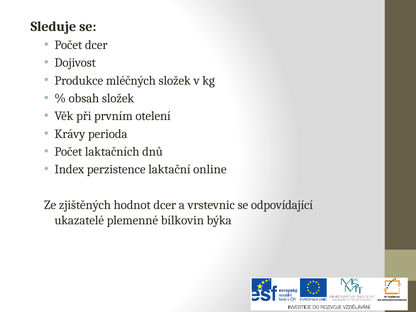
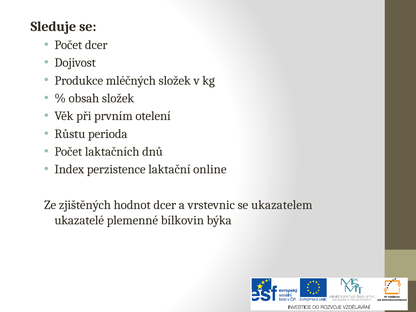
Krávy: Krávy -> Růstu (70, 134)
odpovídající: odpovídající -> ukazatelem (282, 205)
